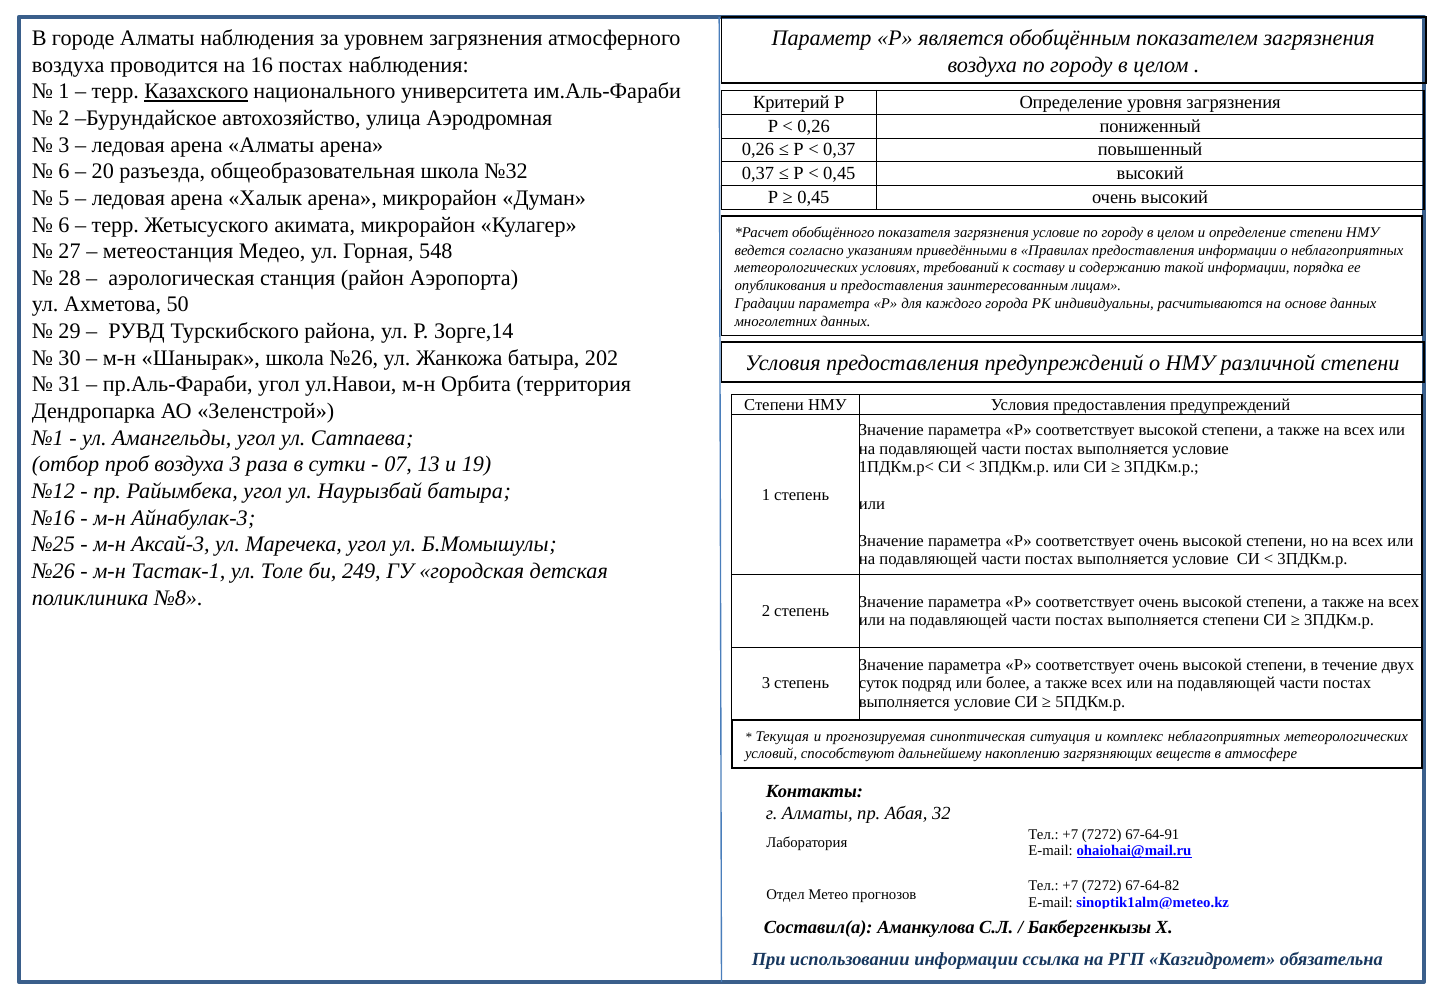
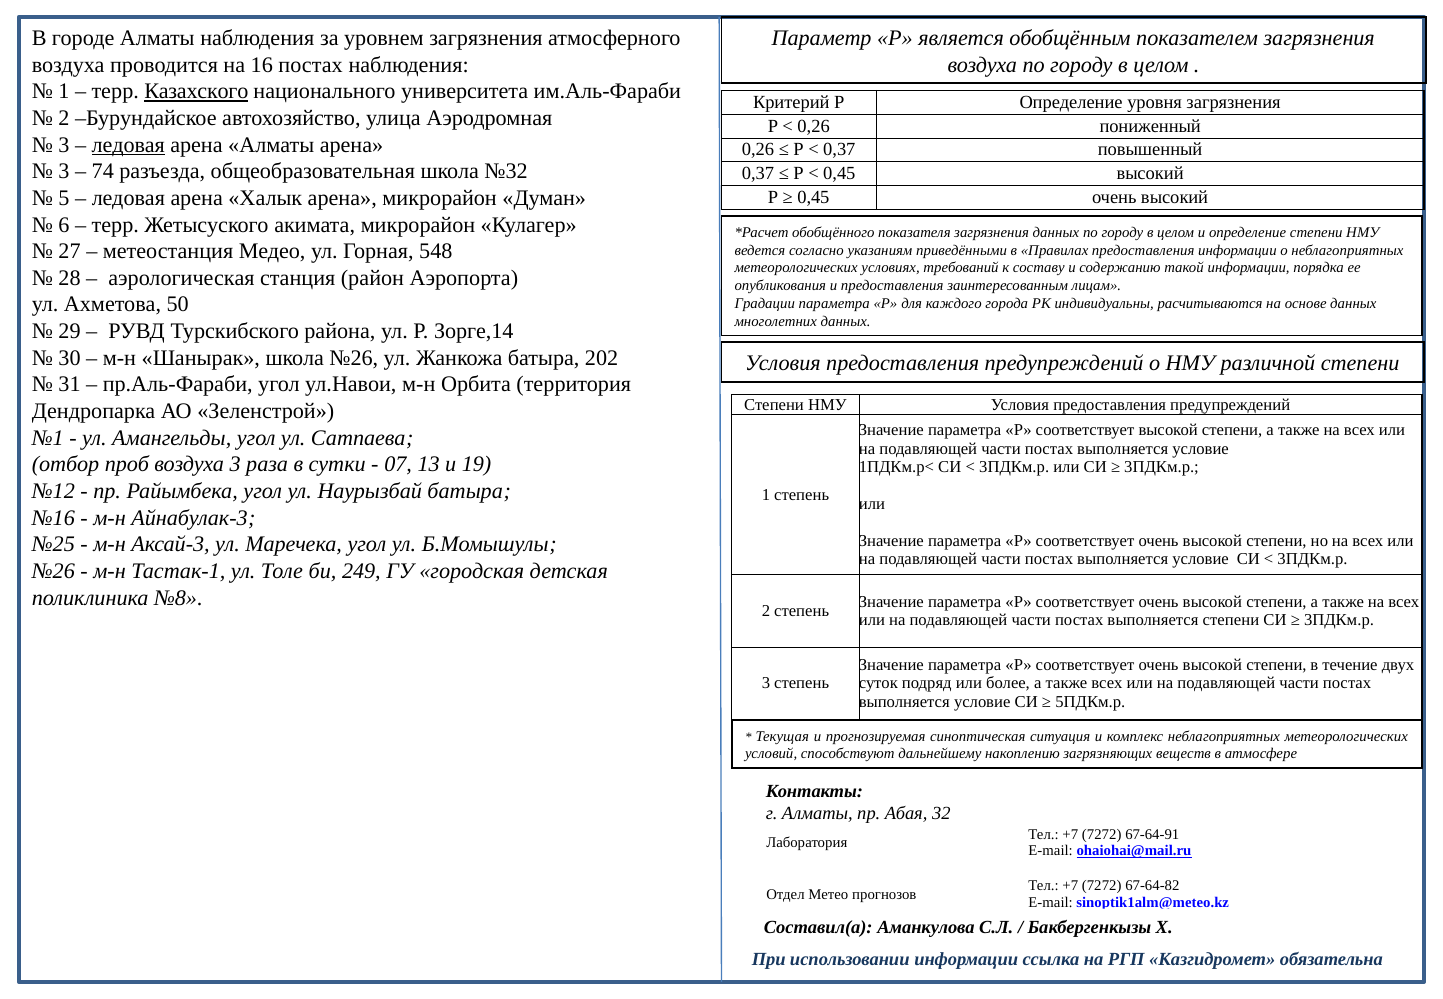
ледовая underline: none -> present (128, 145)
6: 6 -> 3 (64, 171)
20: 20 -> 74 (103, 171)
загрязнения условие: условие -> данных (1056, 233)
